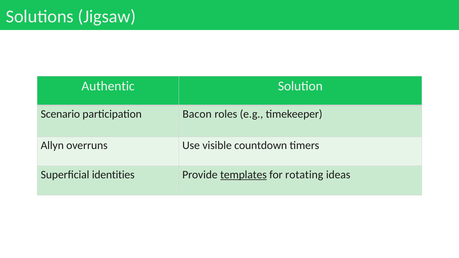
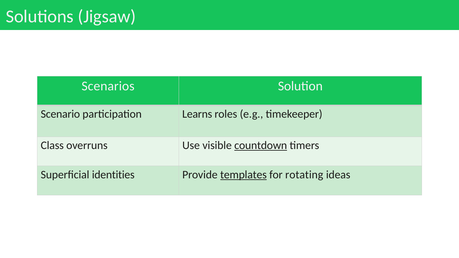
Authentic: Authentic -> Scenarios (108, 86)
Bacon: Bacon -> Learns (197, 114)
Allyn: Allyn -> Class (52, 146)
countdown underline: none -> present (261, 146)
